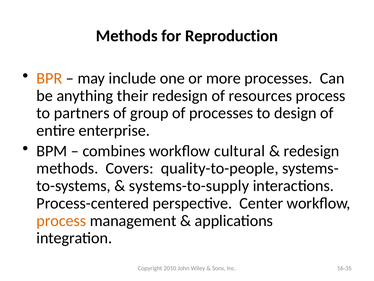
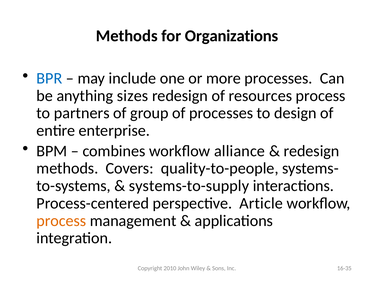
Reproduction: Reproduction -> Organizations (232, 36)
BPR colour: orange -> blue (49, 78)
their: their -> sizes (133, 96)
cultural: cultural -> alliance (240, 151)
Center: Center -> Article (261, 203)
